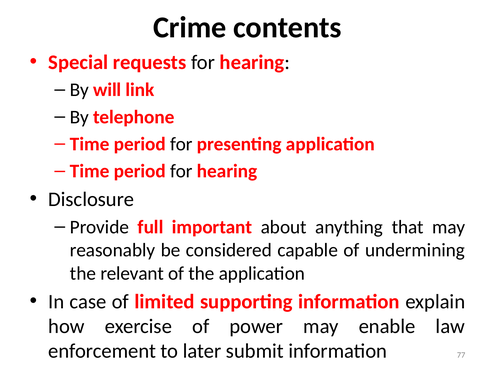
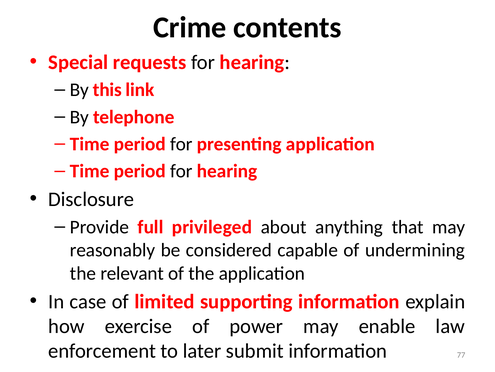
will: will -> this (107, 90)
important: important -> privileged (212, 227)
